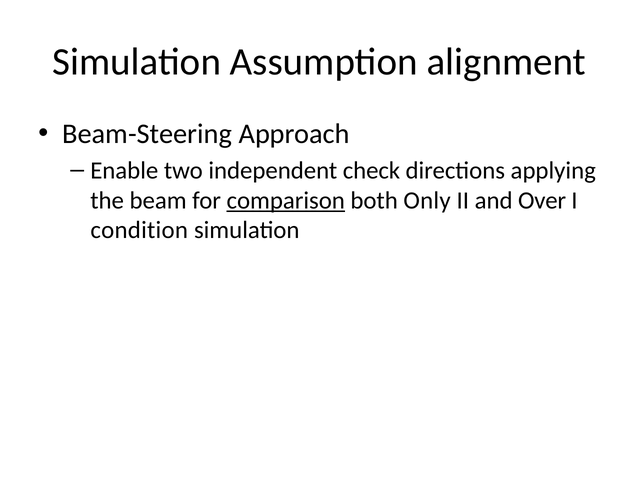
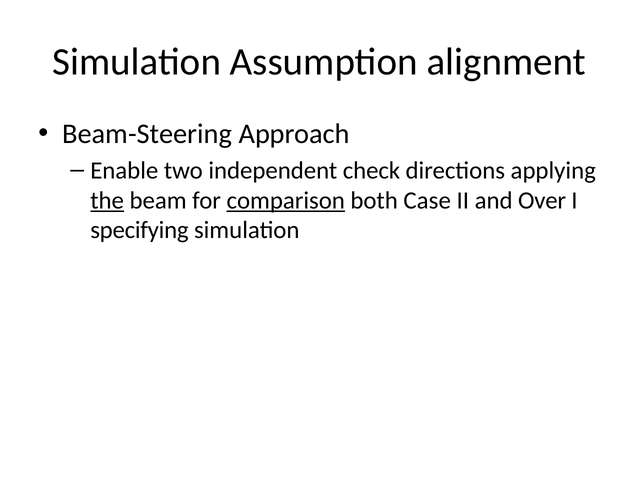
the underline: none -> present (107, 201)
Only: Only -> Case (427, 201)
condition: condition -> specifying (139, 230)
